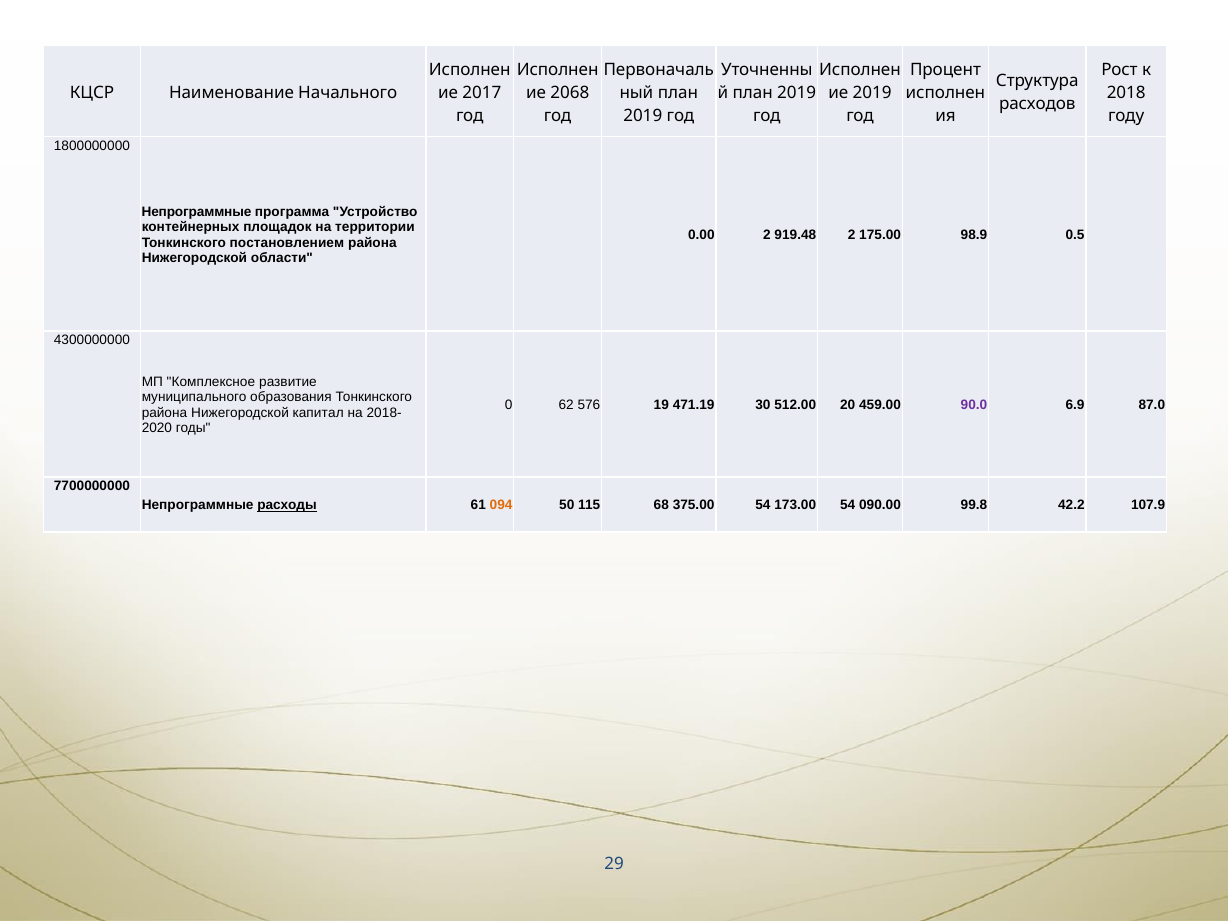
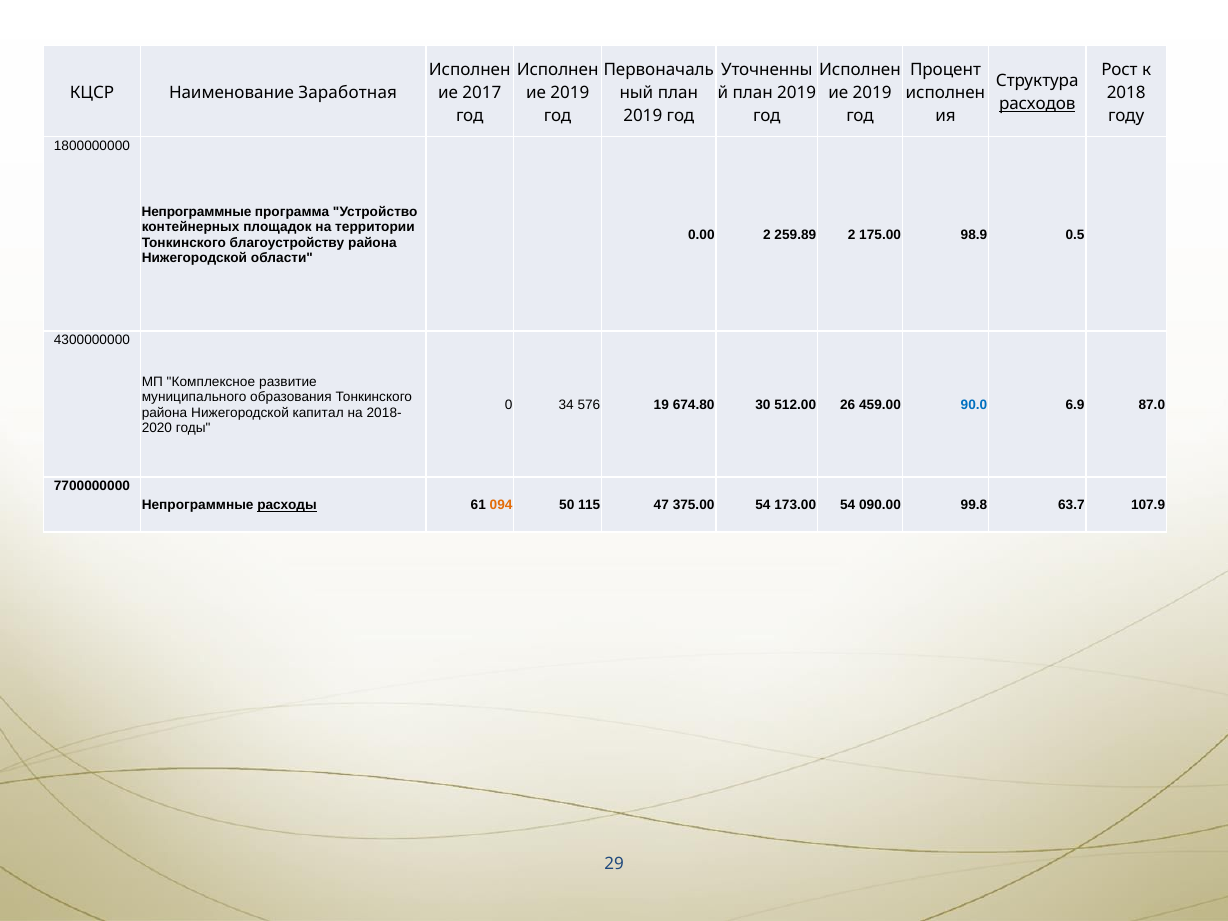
Начального: Начального -> Заработная (348, 93)
2068: 2068 -> 2019 (570, 93)
расходов underline: none -> present (1037, 104)
919.48: 919.48 -> 259.89 (795, 235)
постановлением: постановлением -> благоустройству (287, 243)
62: 62 -> 34 (566, 405)
471.19: 471.19 -> 674.80 (694, 405)
20: 20 -> 26 (848, 405)
90.0 colour: purple -> blue (974, 405)
68: 68 -> 47 (661, 505)
42.2: 42.2 -> 63.7 (1071, 505)
